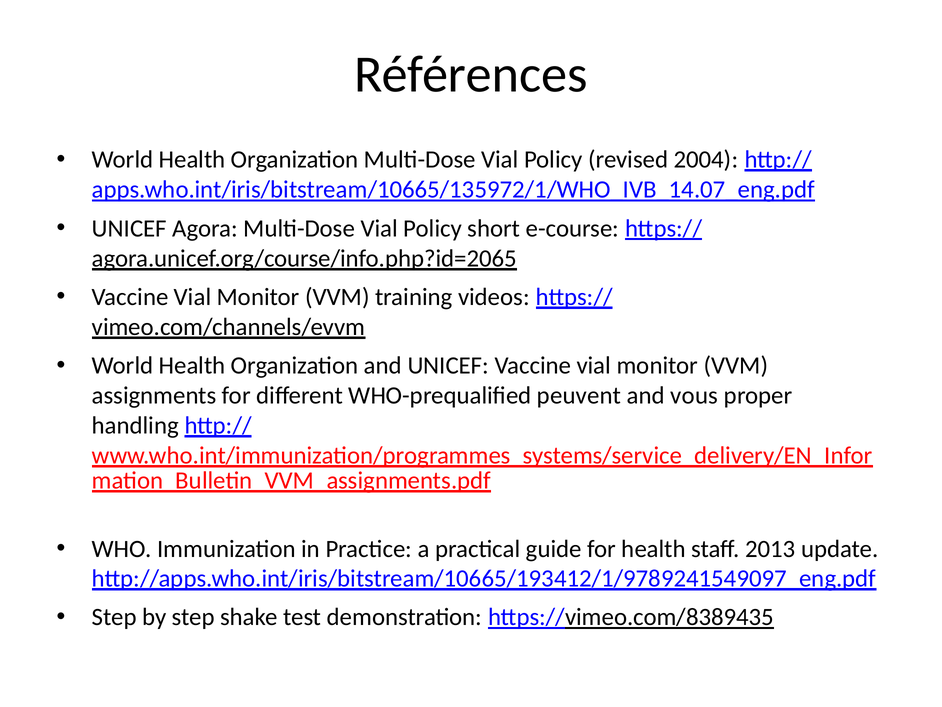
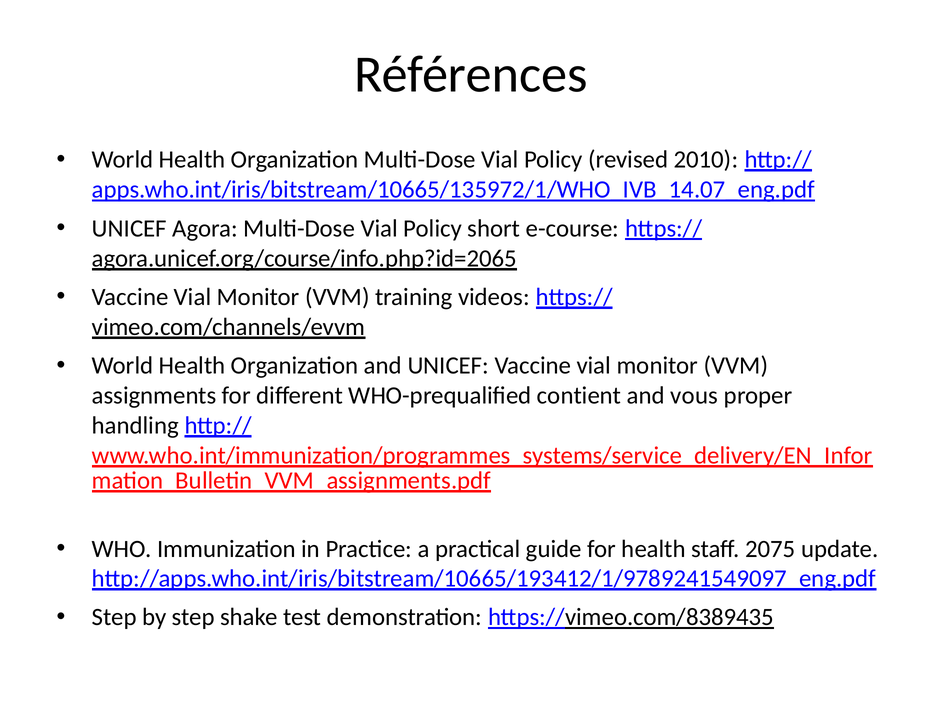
2004: 2004 -> 2010 (706, 159)
peuvent: peuvent -> contient (579, 395)
2013: 2013 -> 2075 (770, 549)
